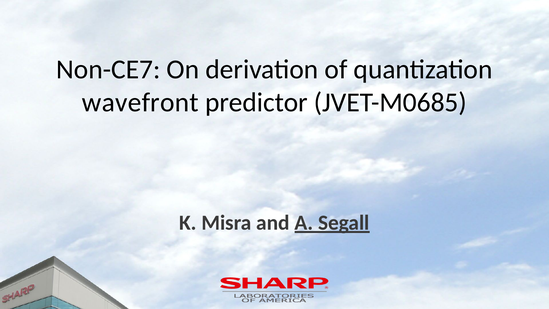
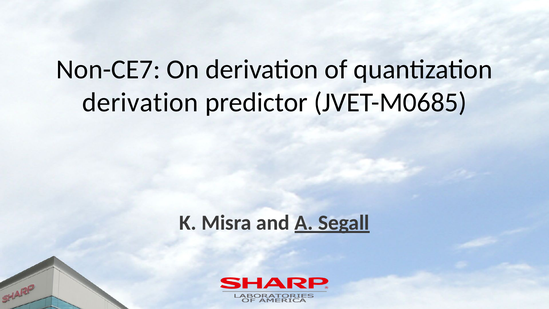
wavefront: wavefront -> derivation (140, 102)
